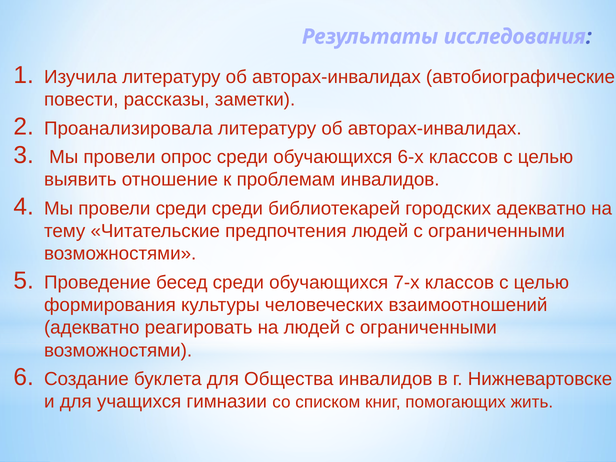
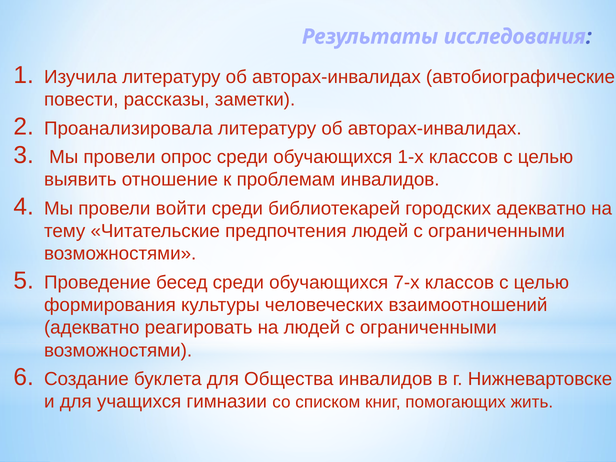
6-х: 6-х -> 1-х (411, 157)
провели среди: среди -> войти (181, 209)
